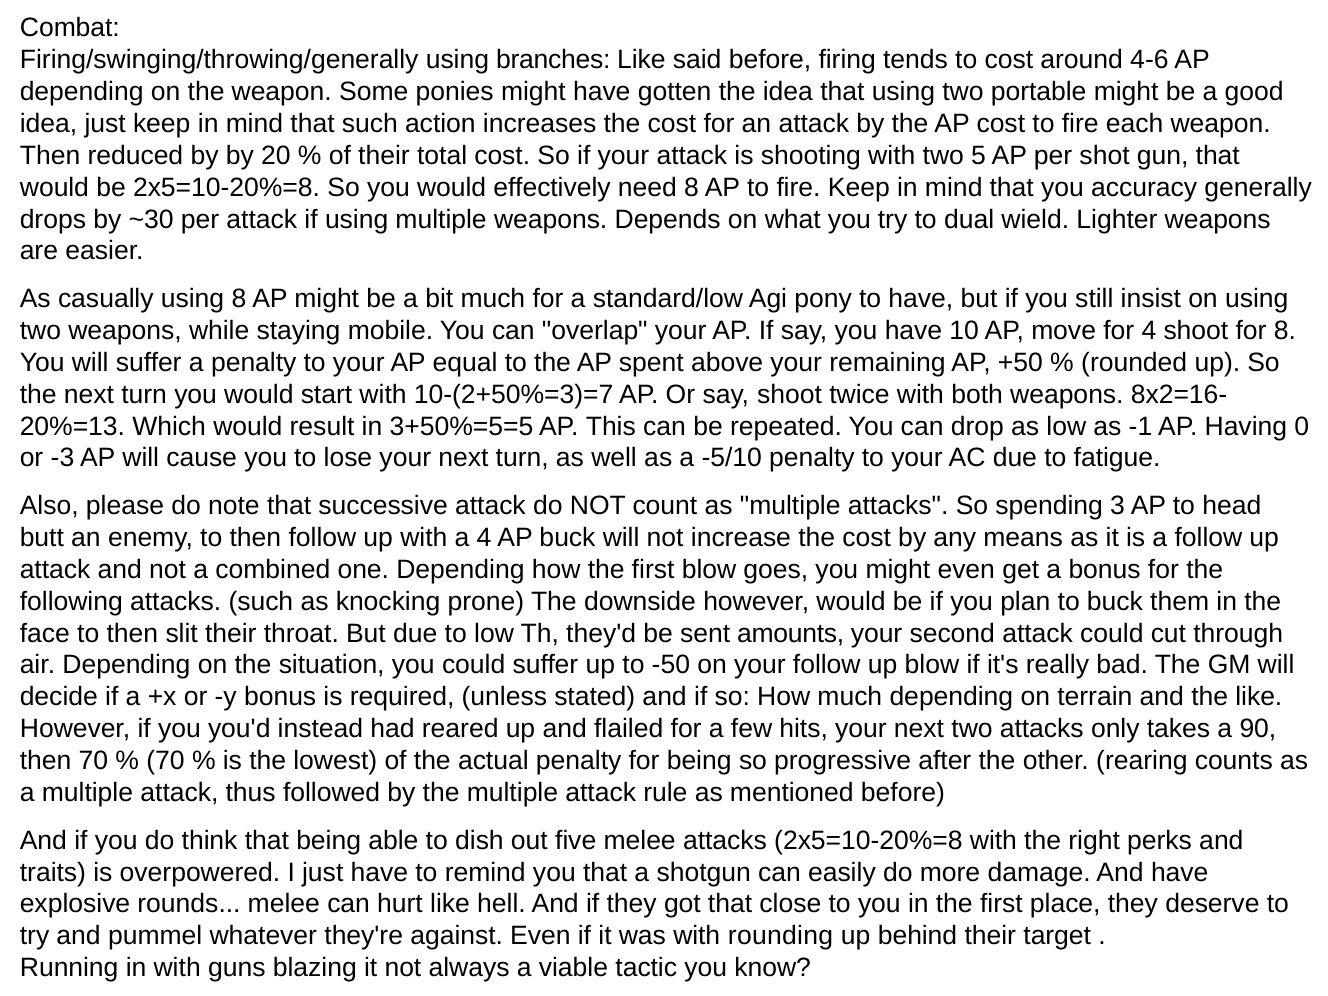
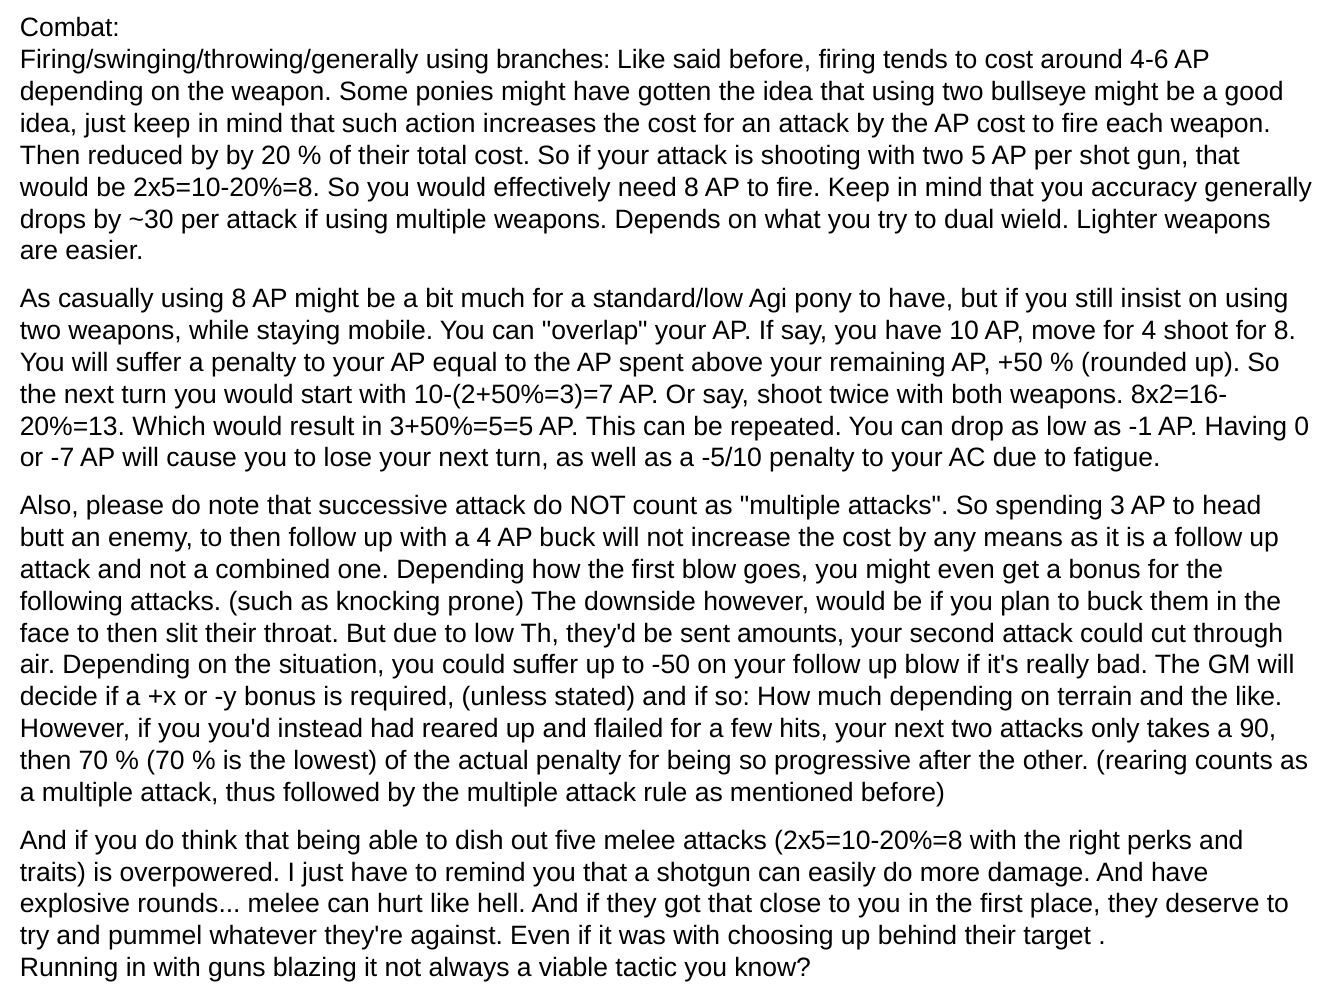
portable: portable -> bullseye (1039, 92)
-3: -3 -> -7 (63, 458)
rounding: rounding -> choosing (781, 936)
